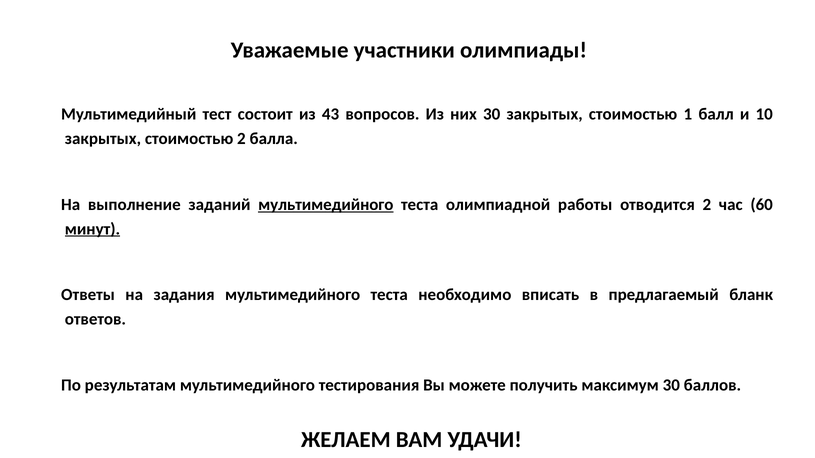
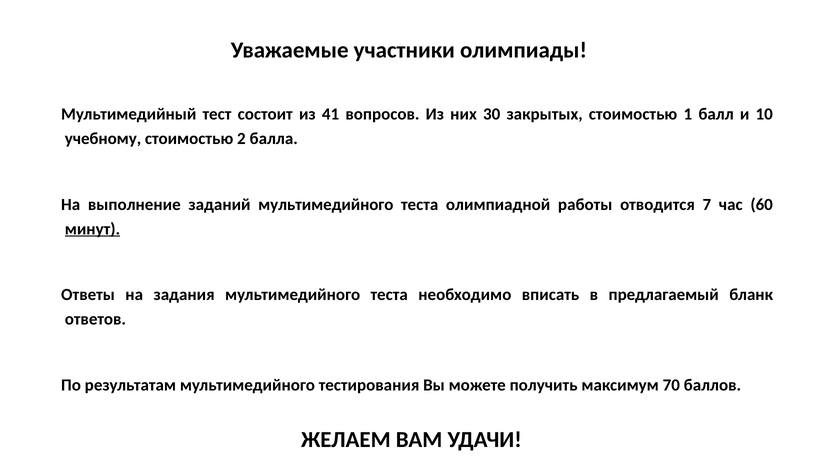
43: 43 -> 41 (331, 114)
закрытых: закрытых -> учебному (103, 139)
мультимедийного underline: present -> none (326, 205)
отводится 2: 2 -> 7 (707, 205)
максимум 30: 30 -> 70 (671, 385)
